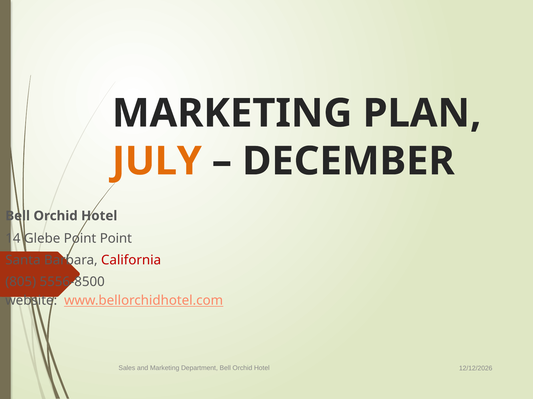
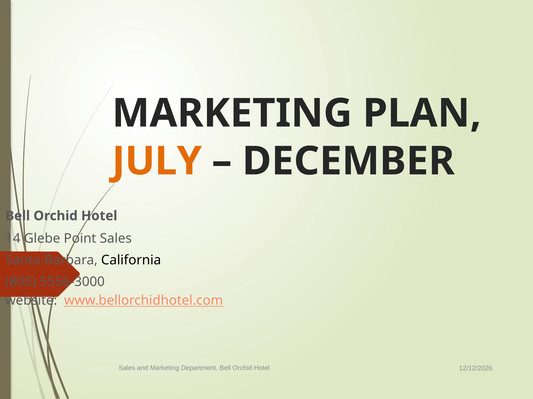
Point Point: Point -> Sales (116, 239)
California colour: red -> black (131, 261)
5556-8500: 5556-8500 -> 5556-3000 (72, 282)
